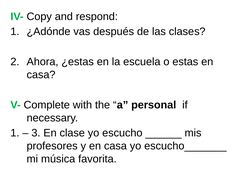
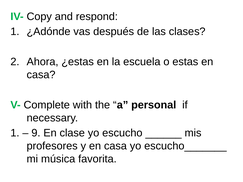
3: 3 -> 9 (36, 133)
